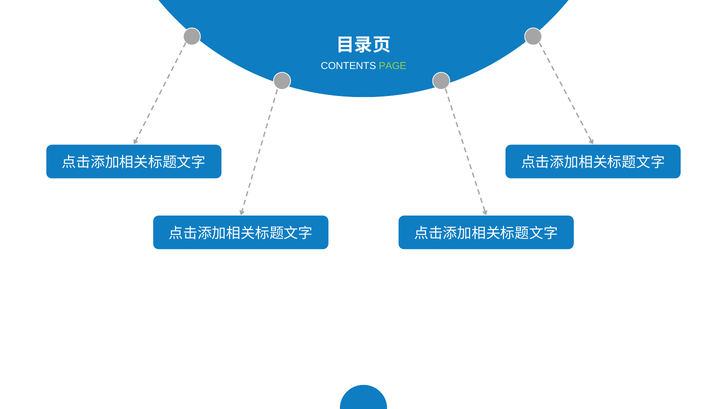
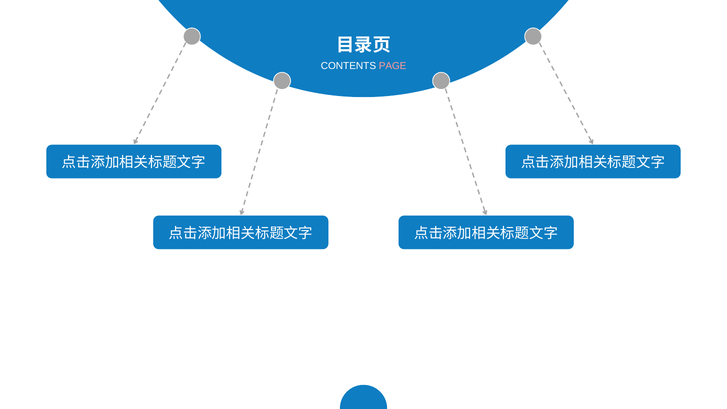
PAGE colour: light green -> pink (393, 66)
